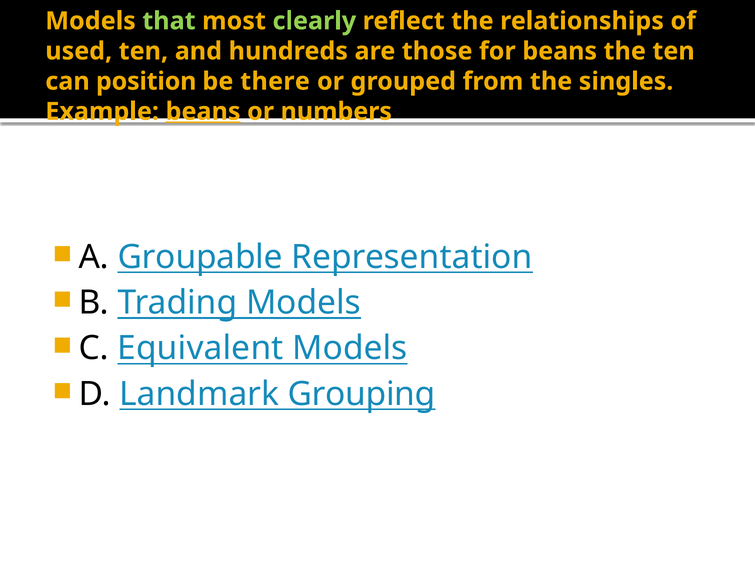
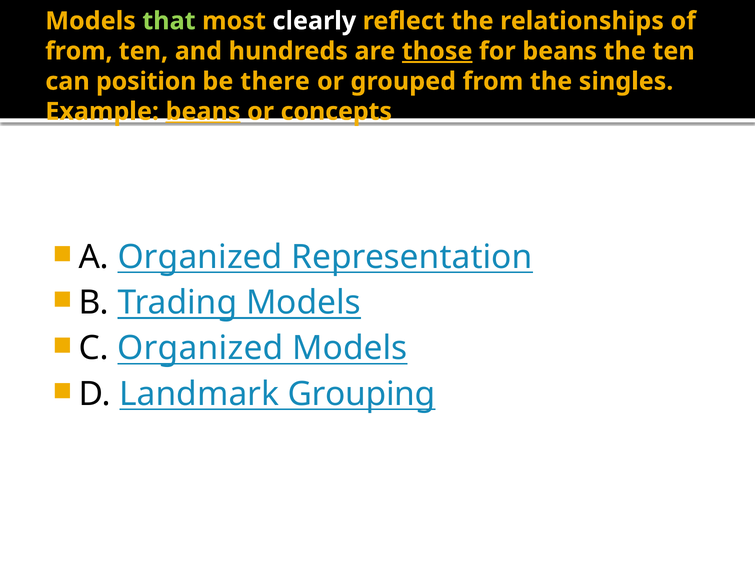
clearly colour: light green -> white (314, 21)
used: used -> from (79, 51)
those underline: none -> present (437, 51)
numbers: numbers -> concepts (336, 112)
A Groupable: Groupable -> Organized (200, 257)
C Equivalent: Equivalent -> Organized (200, 349)
